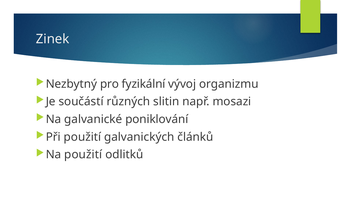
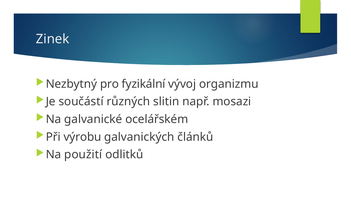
poniklování: poniklování -> ocelářském (157, 120)
Při použití: použití -> výrobu (82, 137)
